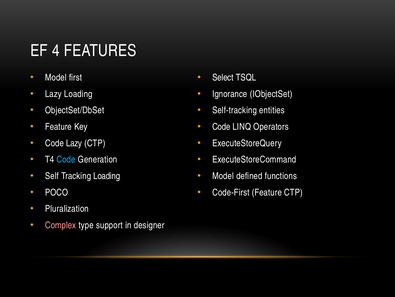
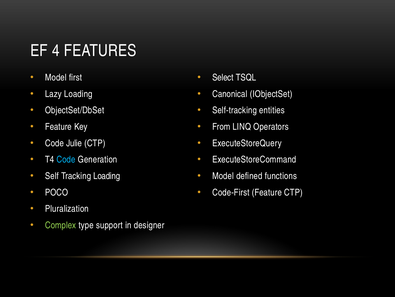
Ignorance: Ignorance -> Canonical (230, 94)
Code: Code -> From (221, 126)
Code Lazy: Lazy -> Julie (74, 143)
Complex colour: pink -> light green (61, 225)
